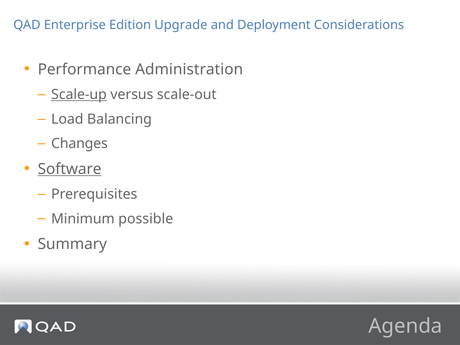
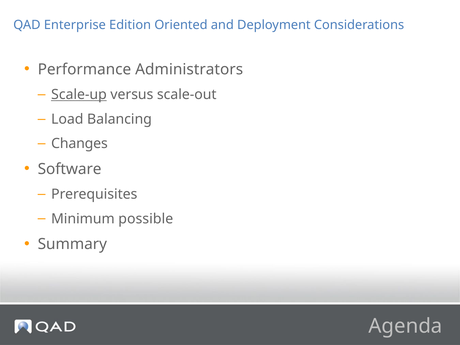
Upgrade: Upgrade -> Oriented (181, 25)
Administration: Administration -> Administrators (189, 69)
Software underline: present -> none (70, 169)
